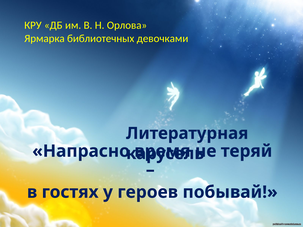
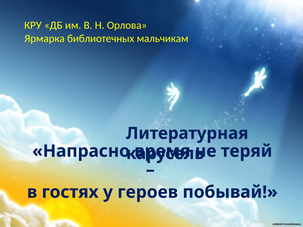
девочками: девочками -> мальчикам (163, 38)
